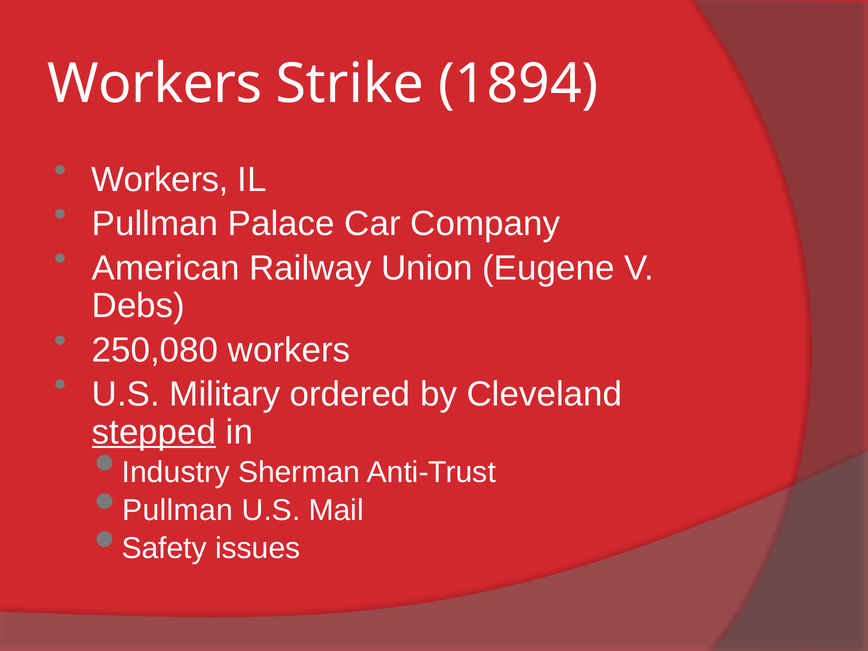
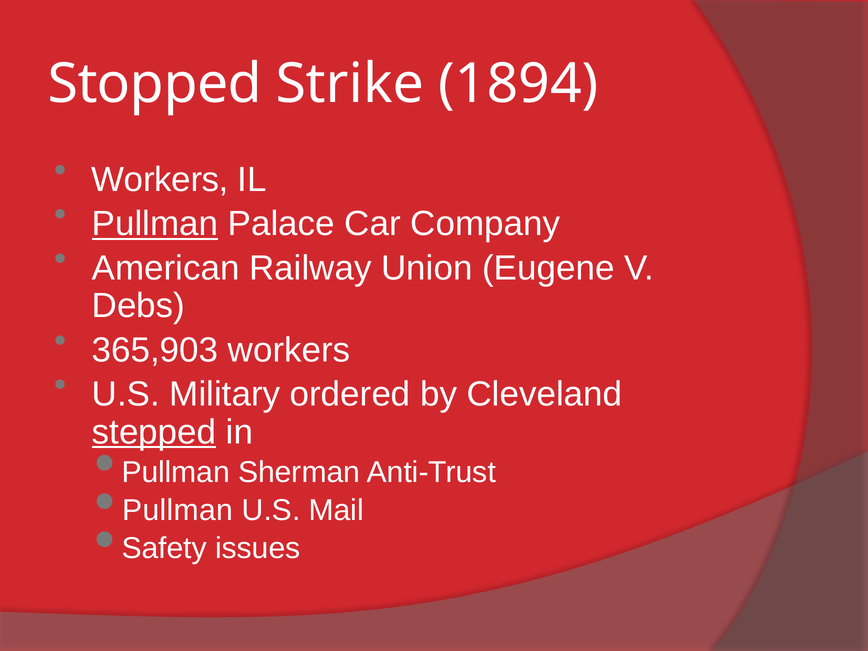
Workers: Workers -> Stopped (155, 84)
Pullman underline: none -> present (155, 224)
250,080: 250,080 -> 365,903 (155, 350)
Industry: Industry -> Pullman (176, 472)
